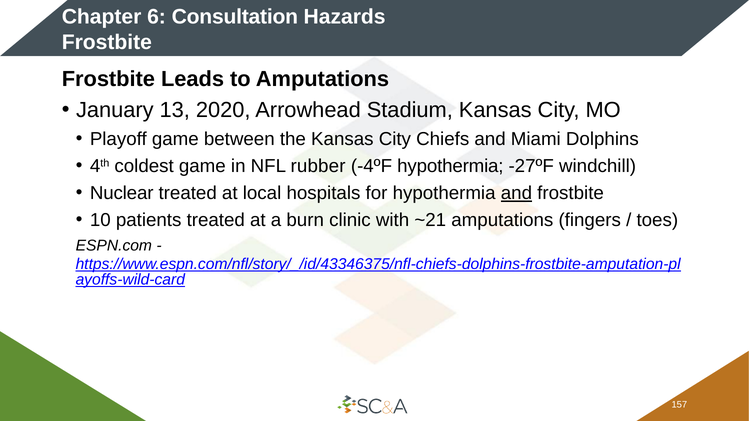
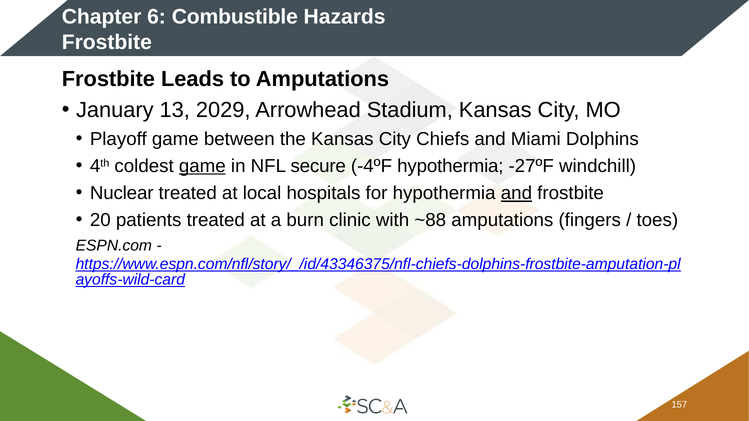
Consultation: Consultation -> Combustible (235, 17)
2020: 2020 -> 2029 (223, 110)
game underline: none -> present (202, 166)
rubber: rubber -> secure (318, 166)
10: 10 -> 20 (100, 220)
~21: ~21 -> ~88 (430, 220)
